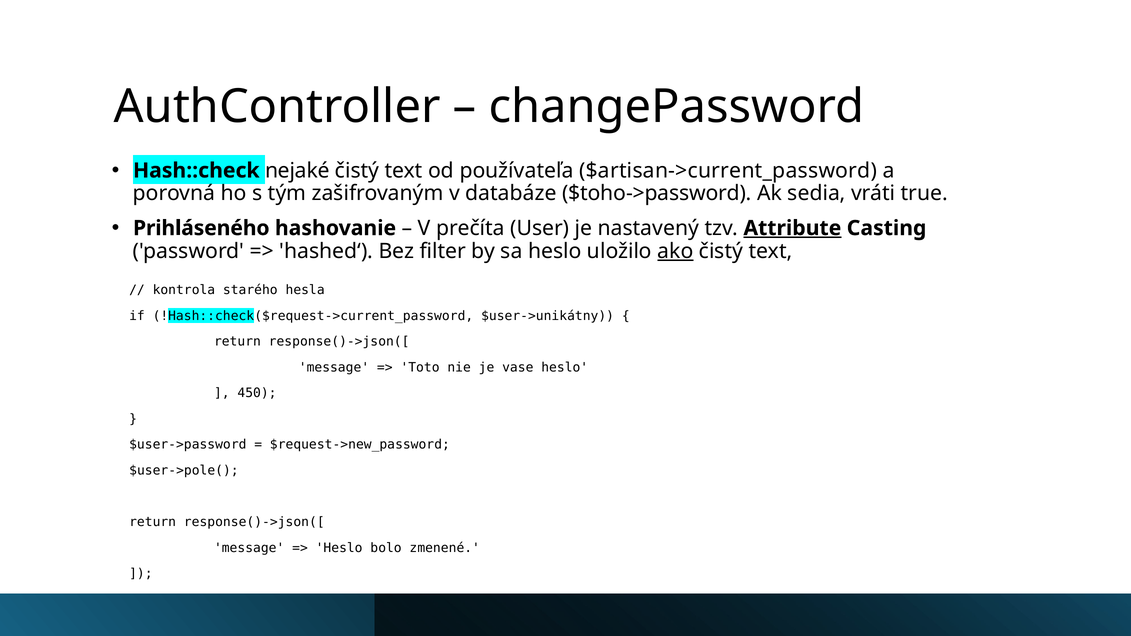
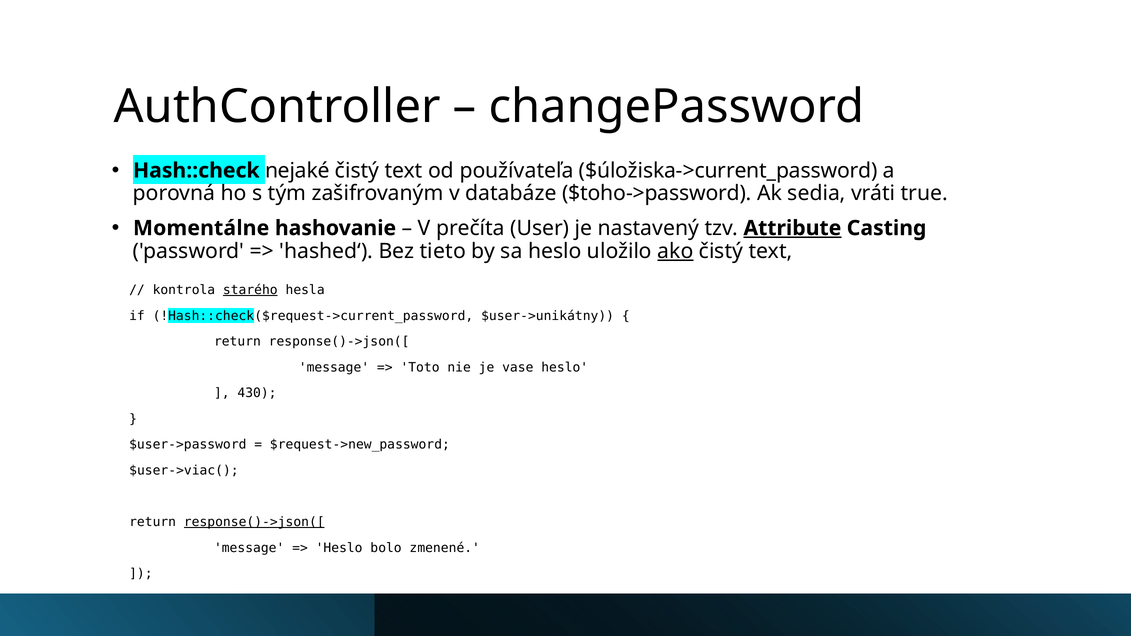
$artisan->current_password: $artisan->current_password -> $úložiska->current_password (728, 171)
Prihláseného: Prihláseného -> Momentálne (201, 228)
filter: filter -> tieto (443, 251)
starého underline: none -> present (250, 290)
450: 450 -> 430 (257, 393)
$user->pole(: $user->pole( -> $user->viac( (184, 471)
response()->json([ underline: none -> present (254, 522)
